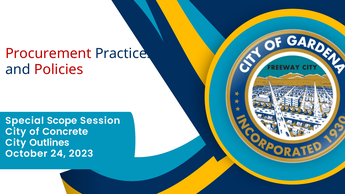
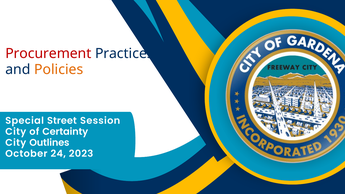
Policies colour: red -> orange (59, 69)
Scope: Scope -> Street (62, 121)
Concrete: Concrete -> Certainty (65, 132)
